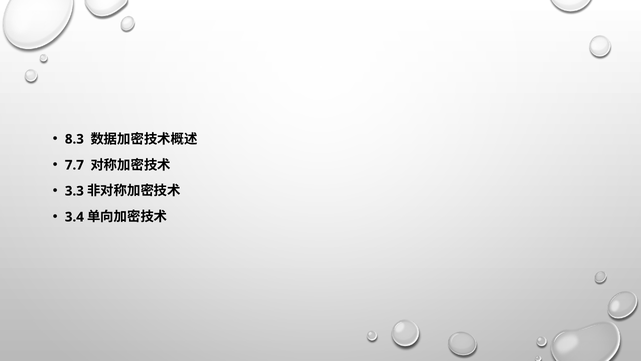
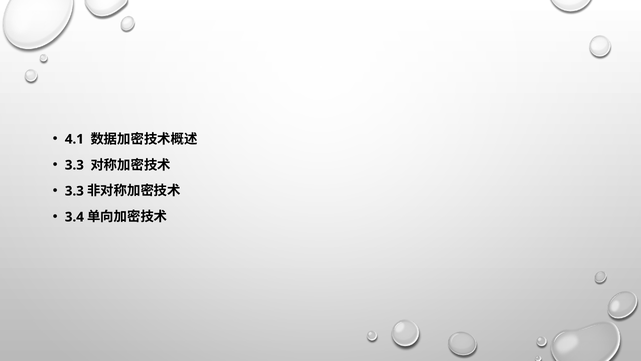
8.3: 8.3 -> 4.1 (74, 139)
7.7: 7.7 -> 3.3 (74, 165)
